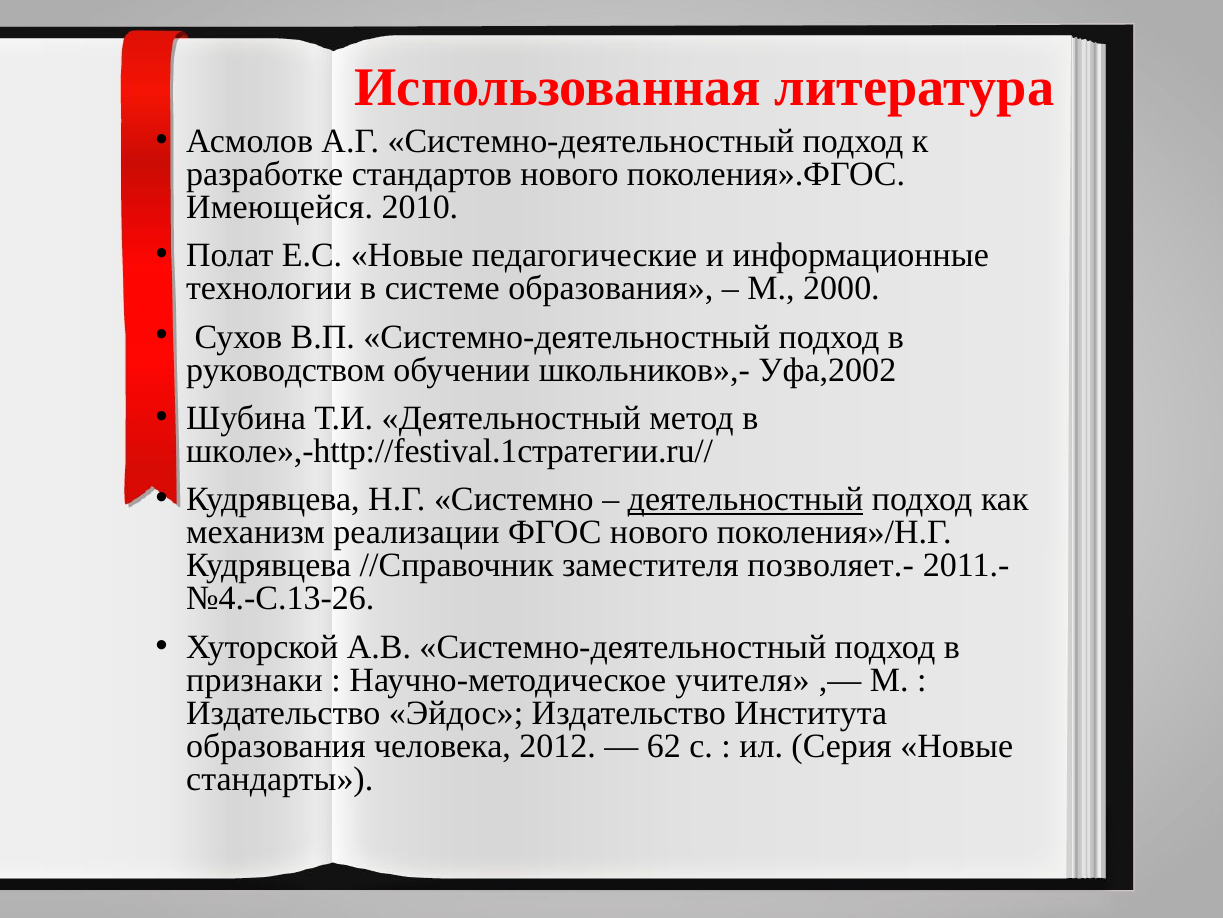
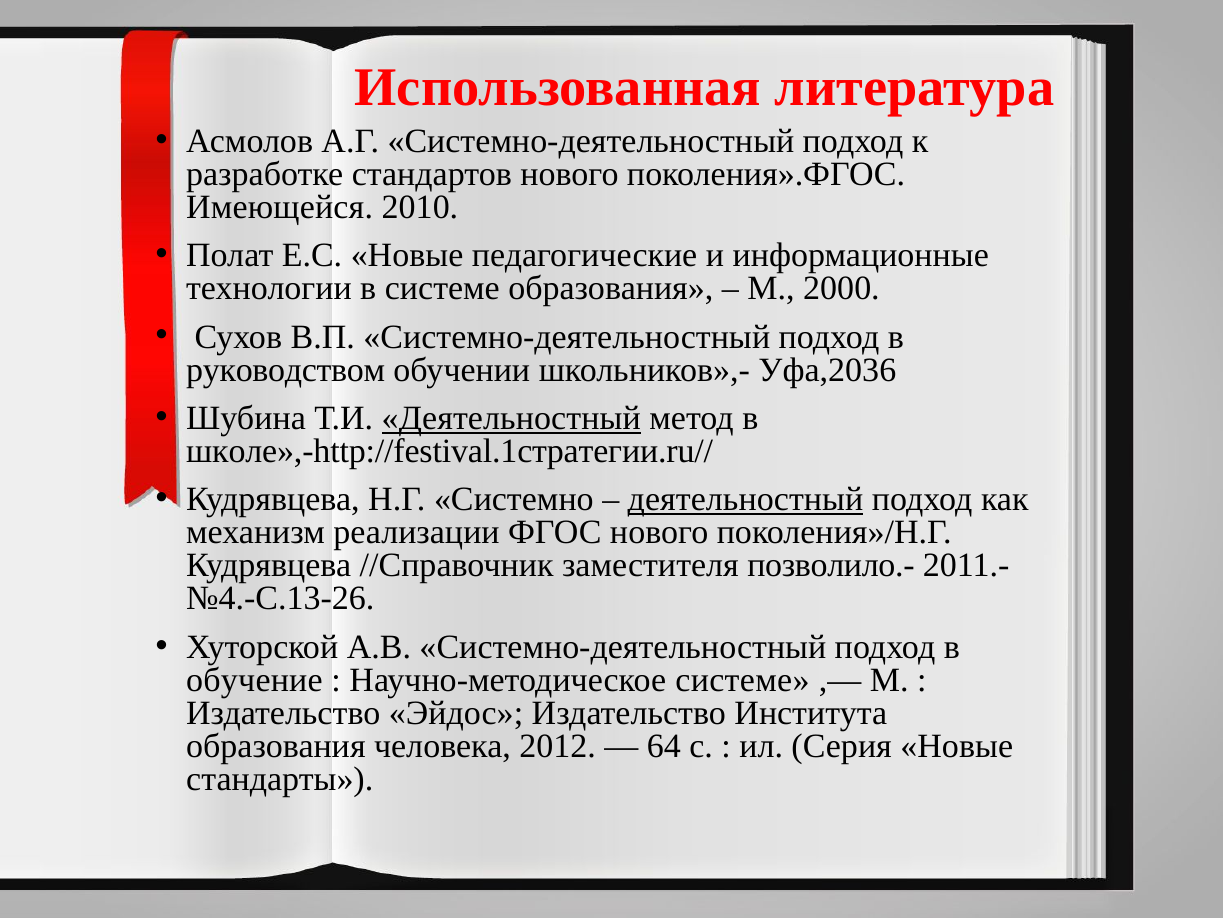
Уфа,2002: Уфа,2002 -> Уфа,2036 (827, 370)
Деятельностный underline: none -> present (511, 418)
позволяет.-: позволяет.- -> позволило.- (831, 565)
признаки: признаки -> обучение (254, 680)
Научно-методическое учителя: учителя -> системе (742, 680)
62: 62 -> 64 (664, 746)
